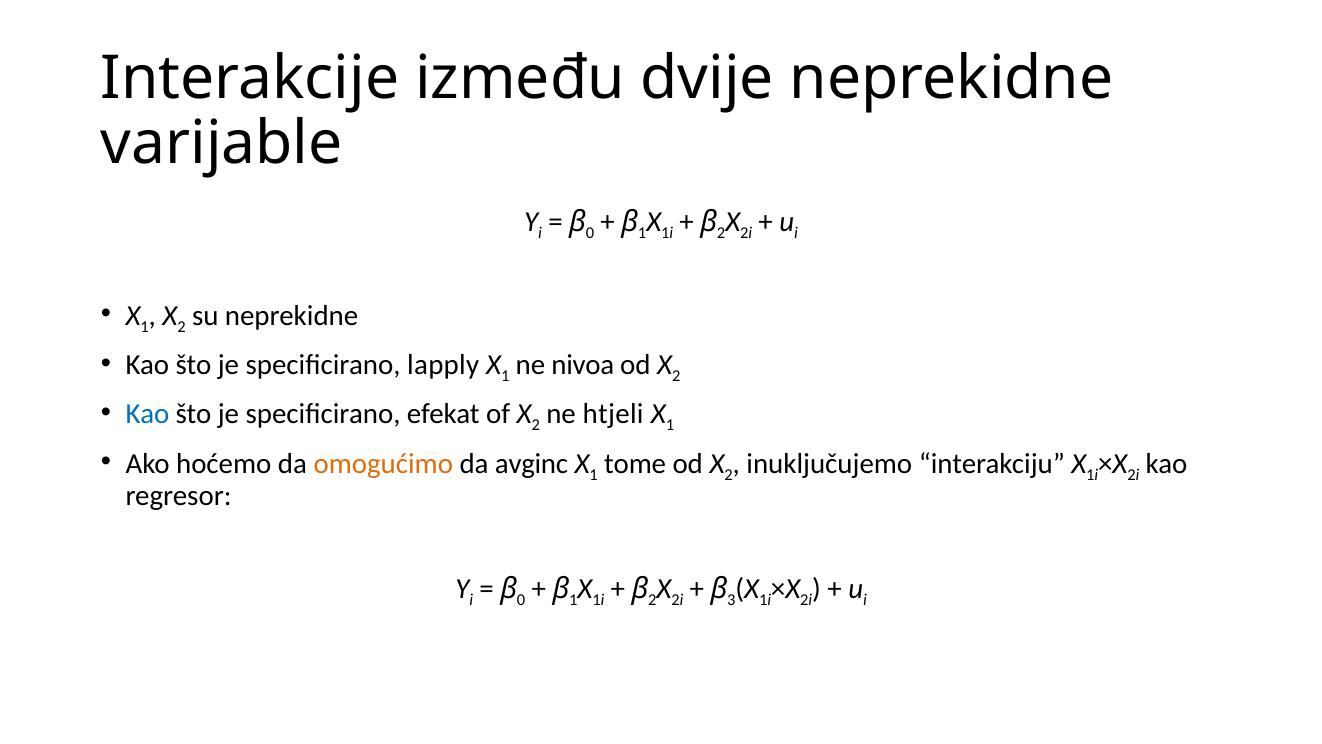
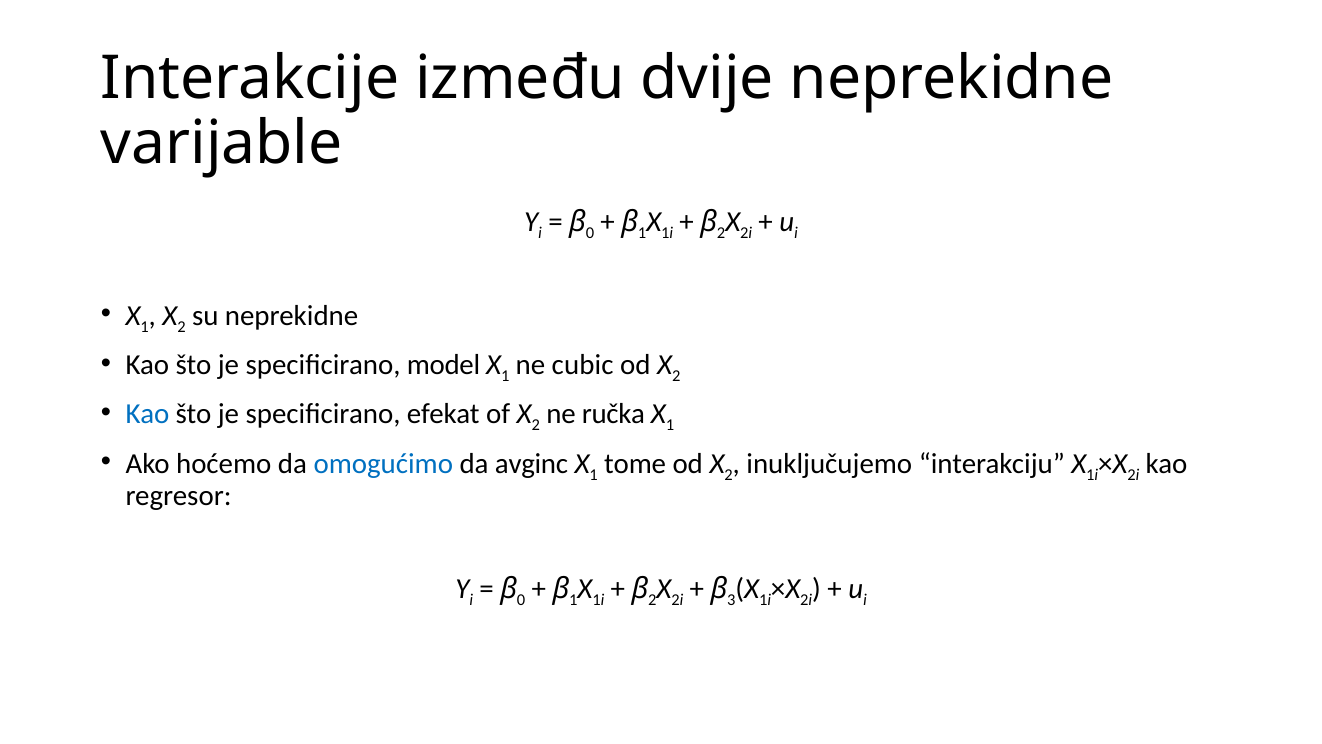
lapply: lapply -> model (443, 365)
nivoa: nivoa -> cubic (583, 365)
htjeli: htjeli -> ručka (613, 414)
omogućimo colour: orange -> blue (383, 463)
